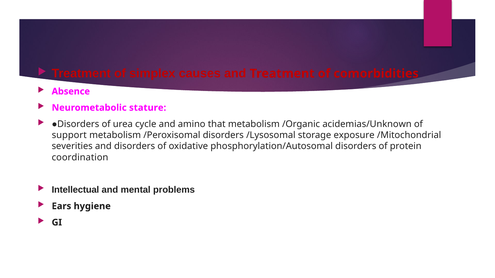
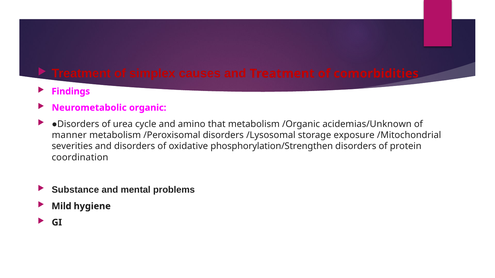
Absence: Absence -> Findings (71, 92)
stature: stature -> organic (148, 108)
support: support -> manner (69, 135)
phosphorylation/Autosomal: phosphorylation/Autosomal -> phosphorylation/Strengthen (272, 146)
Intellectual: Intellectual -> Substance (75, 190)
Ears: Ears -> Mild (62, 206)
